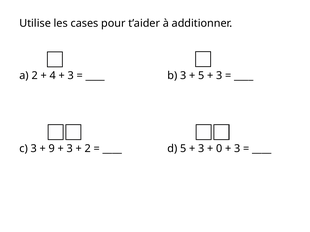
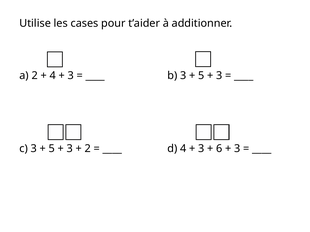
9: 9 -> 5 (52, 149)
d 5: 5 -> 4 (183, 149)
0: 0 -> 6 (219, 149)
